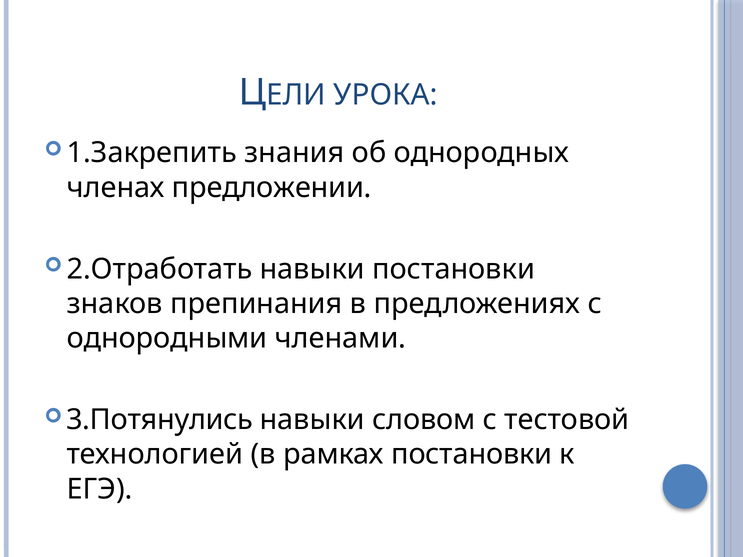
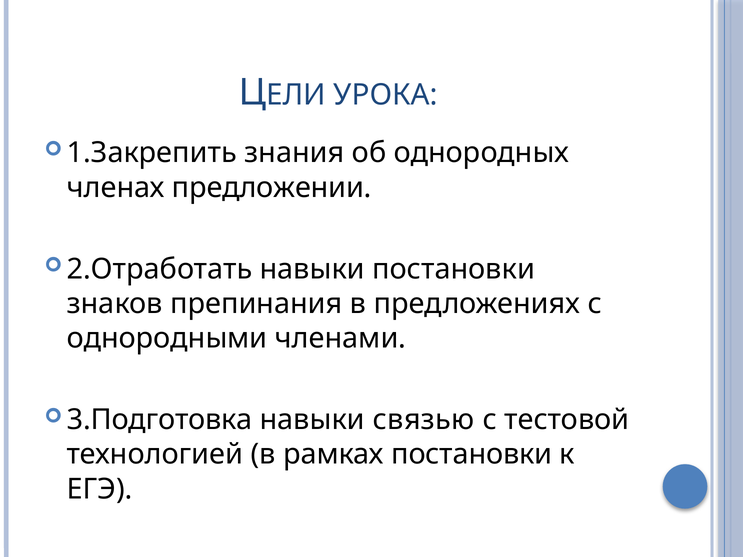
3.Потянулись: 3.Потянулись -> 3.Подготовка (160, 420)
словом: словом -> связью (424, 420)
